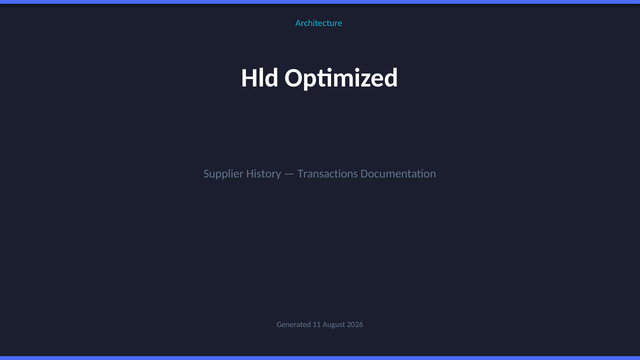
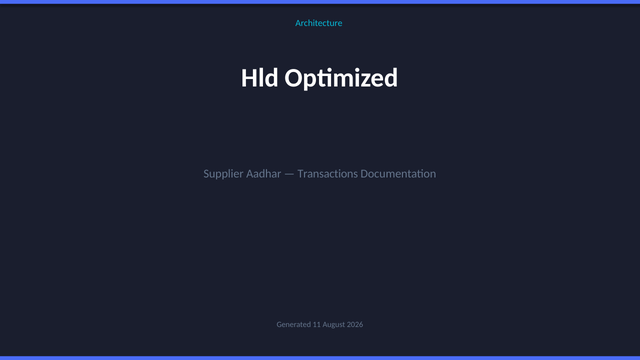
History: History -> Aadhar (264, 174)
